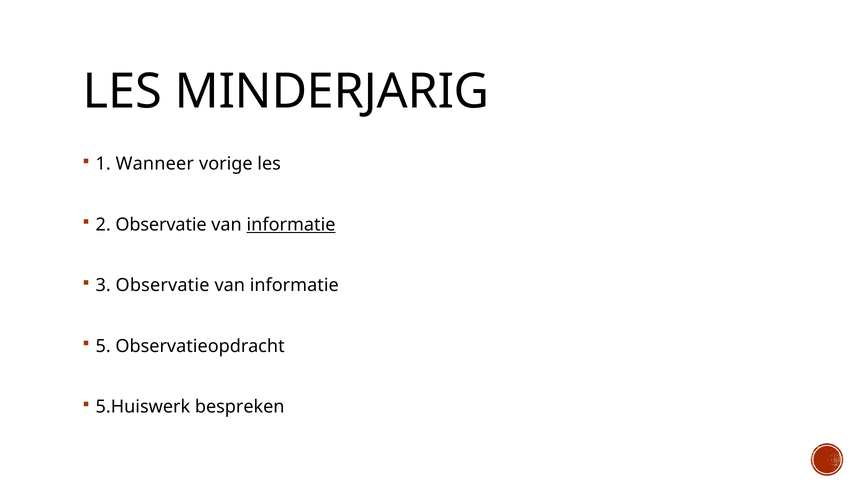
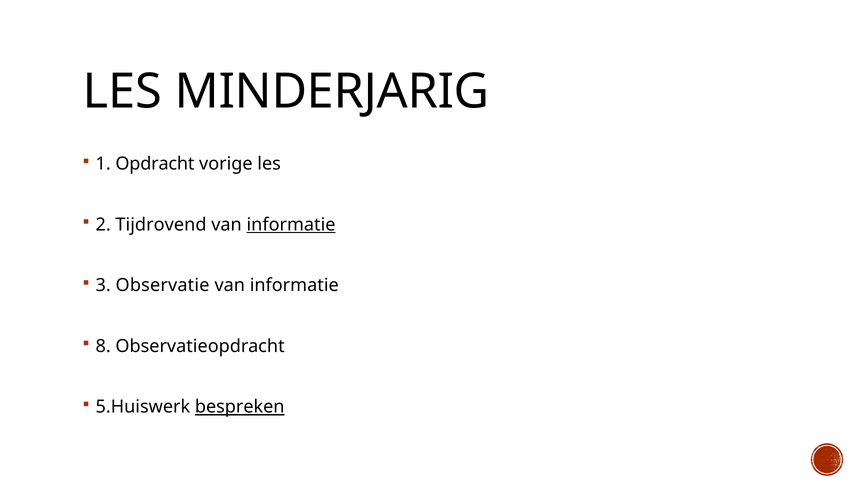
Wanneer: Wanneer -> Opdracht (155, 164)
2 Observatie: Observatie -> Tijdrovend (161, 225)
5: 5 -> 8 (103, 346)
bespreken underline: none -> present (240, 407)
